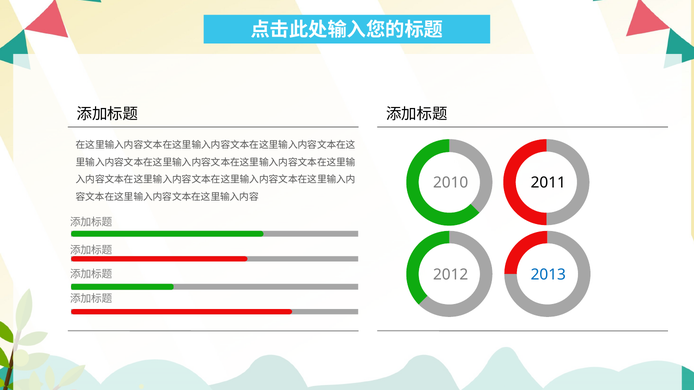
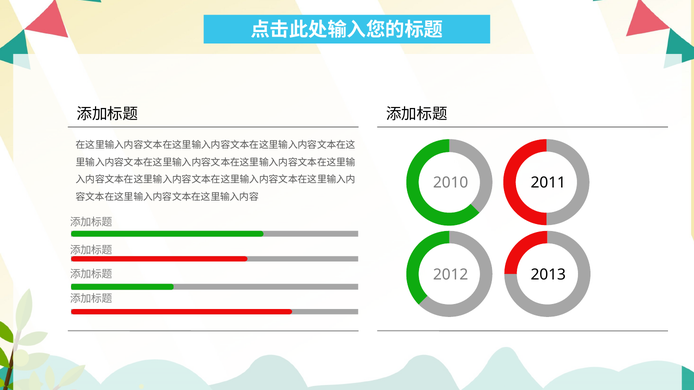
2013 colour: blue -> black (548, 275)
